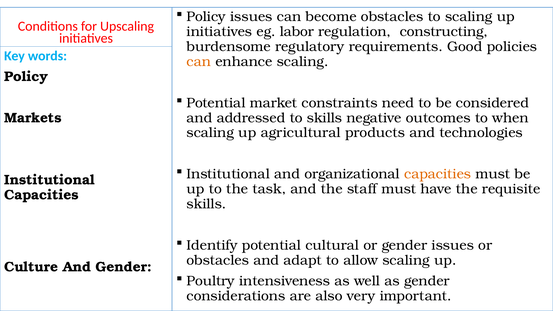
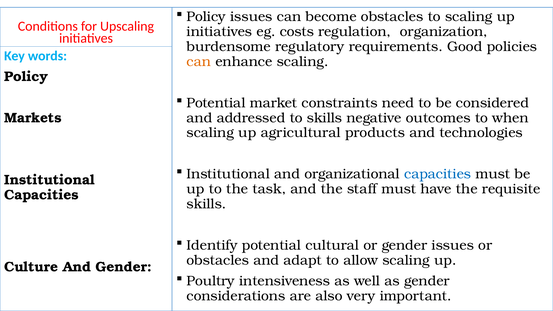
labor: labor -> costs (297, 32)
constructing: constructing -> organization (444, 32)
capacities colour: orange -> blue (438, 174)
